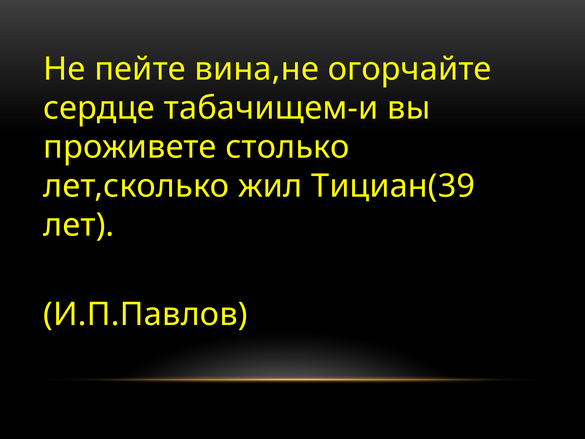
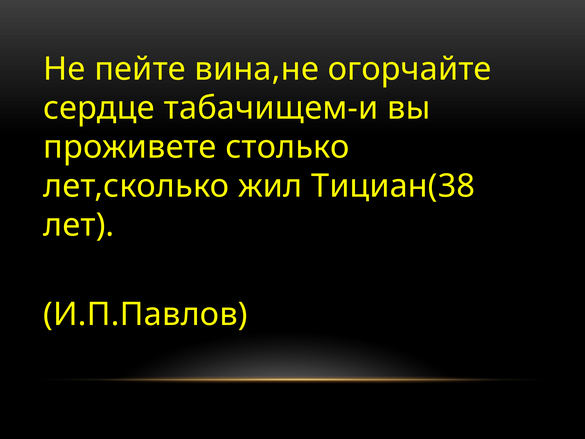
Тициан(39: Тициан(39 -> Тициан(38 (393, 186)
